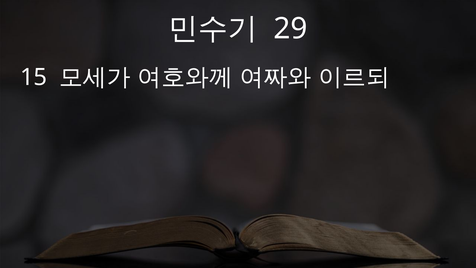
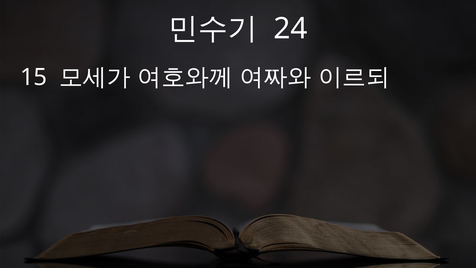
29: 29 -> 24 (291, 29)
